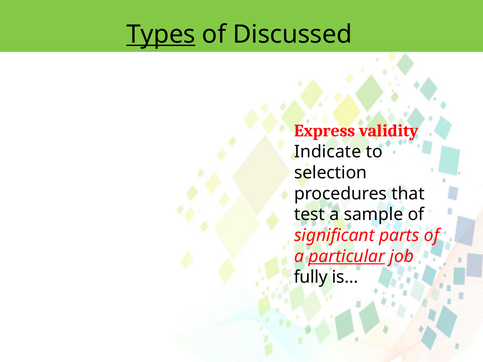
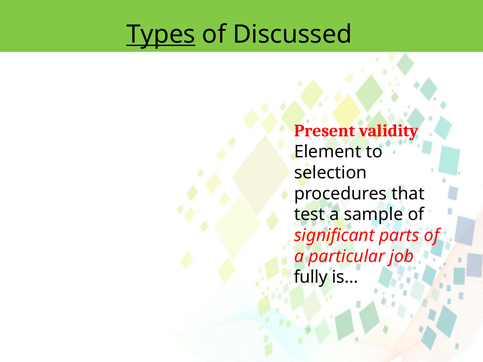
Express: Express -> Present (325, 131)
Indicate: Indicate -> Element (328, 152)
particular underline: present -> none (347, 256)
